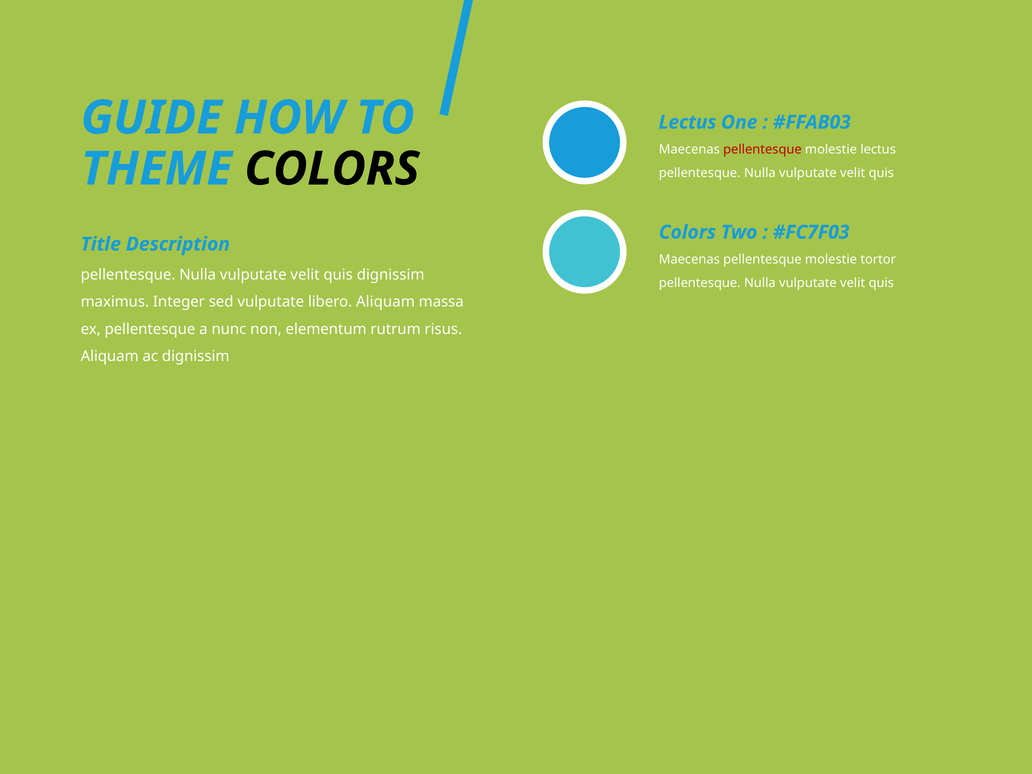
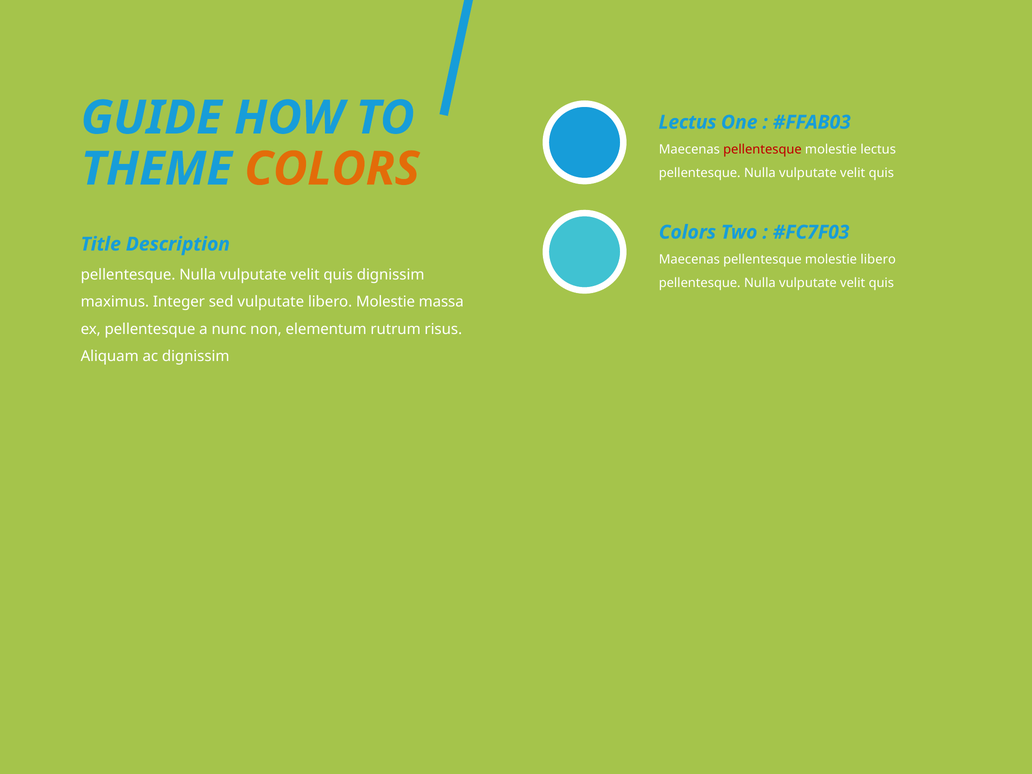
COLORS colour: black -> orange (332, 169)
molestie tortor: tortor -> libero (878, 260)
libero Aliquam: Aliquam -> Molestie (386, 302)
